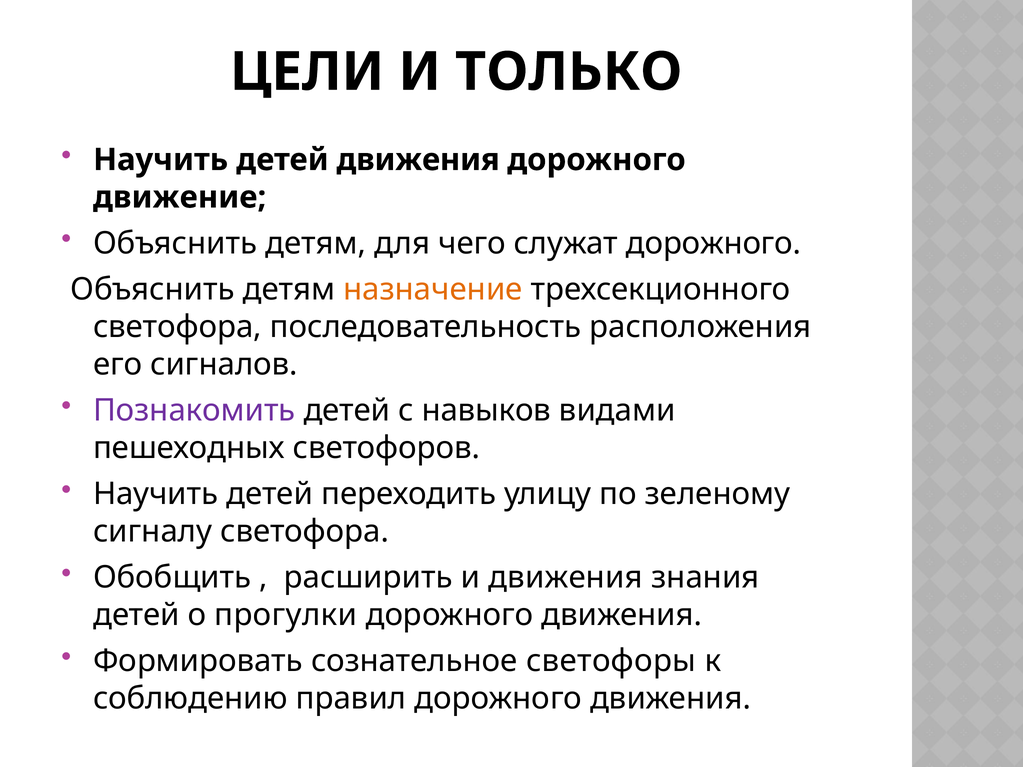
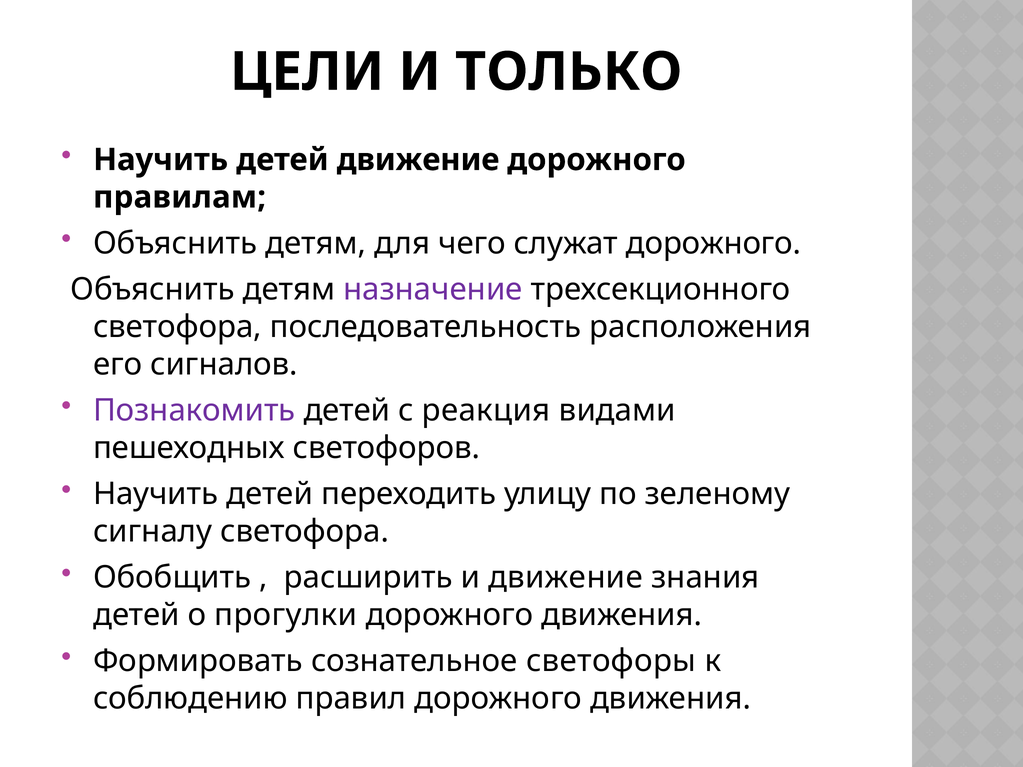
детей движения: движения -> движение (418, 160)
движение: движение -> правилам (180, 197)
назначение colour: orange -> purple (433, 289)
навыков: навыков -> реакция (486, 410)
и движения: движения -> движение (566, 578)
